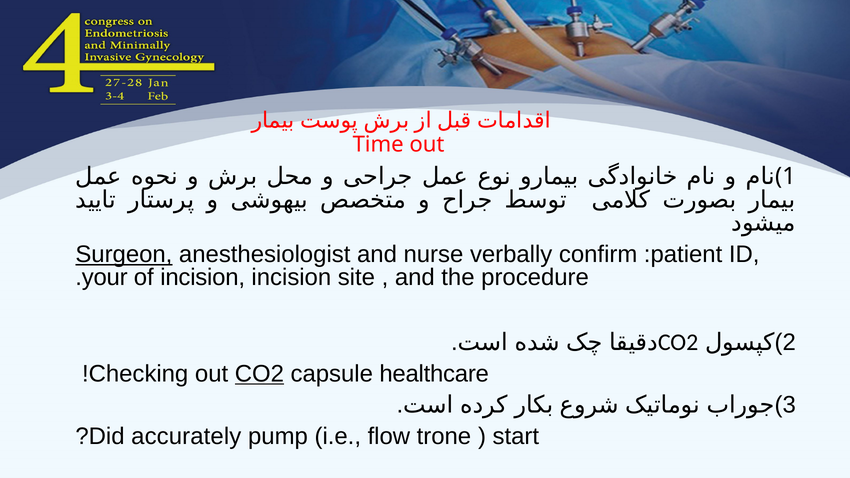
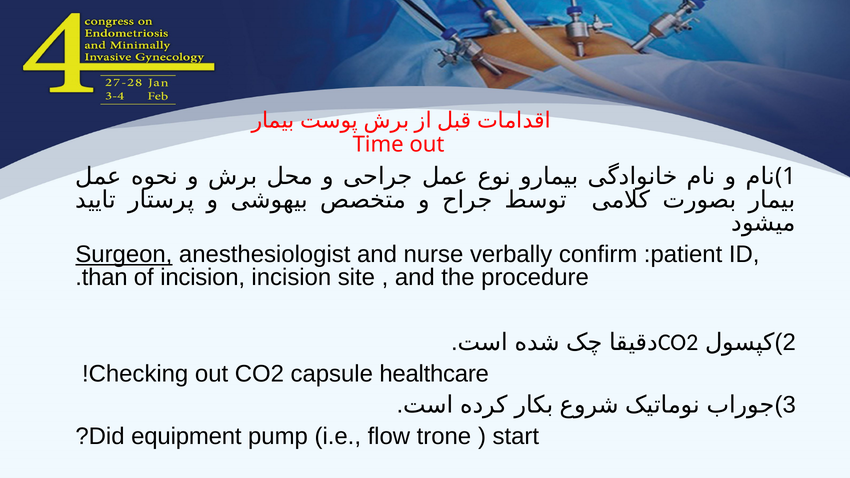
your: your -> than (105, 278)
CO2 underline: present -> none (259, 374)
accurately: accurately -> equipment (186, 436)
